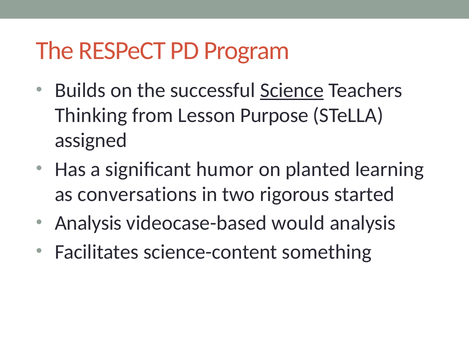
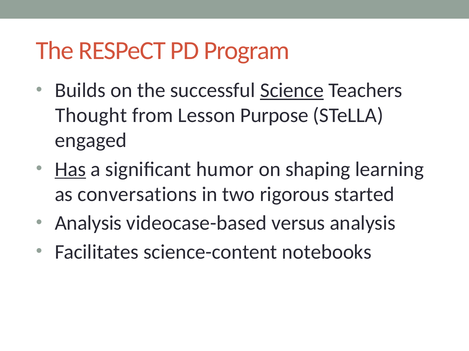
Thinking: Thinking -> Thought (91, 116)
assigned: assigned -> engaged (91, 141)
Has underline: none -> present (70, 170)
planted: planted -> shaping (318, 170)
would: would -> versus (298, 224)
something: something -> notebooks (327, 252)
